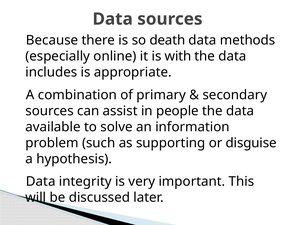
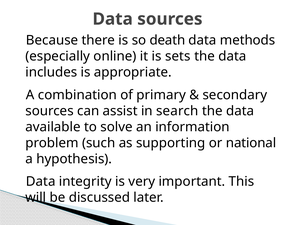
with: with -> sets (178, 56)
people: people -> search (177, 111)
disguise: disguise -> national (251, 143)
